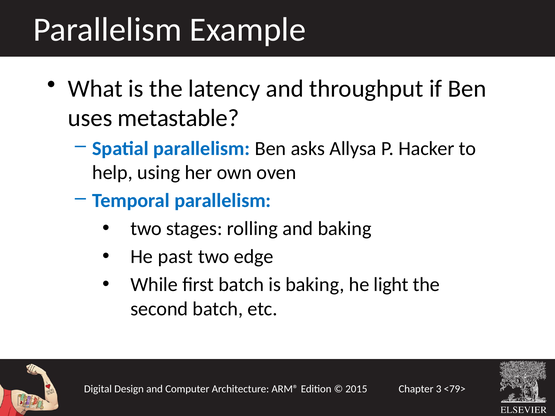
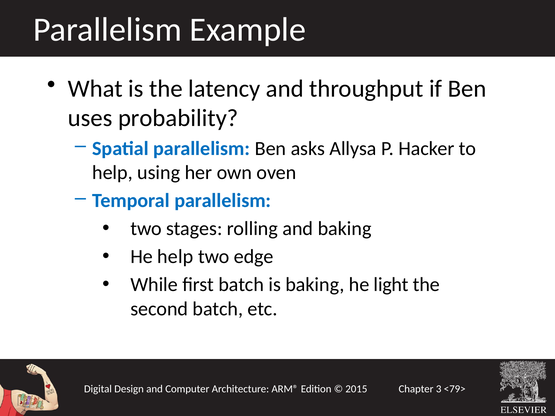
metastable: metastable -> probability (178, 118)
He past: past -> help (175, 257)
